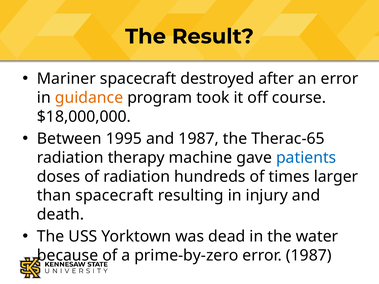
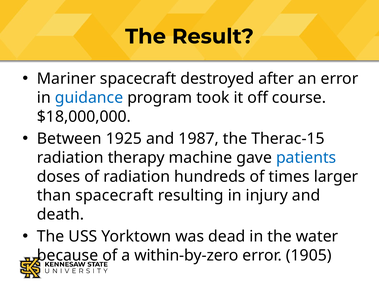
guidance colour: orange -> blue (89, 98)
1995: 1995 -> 1925 (124, 139)
Therac-65: Therac-65 -> Therac-15 (288, 139)
prime-by-zero: prime-by-zero -> within-by-zero (186, 256)
error 1987: 1987 -> 1905 (309, 256)
